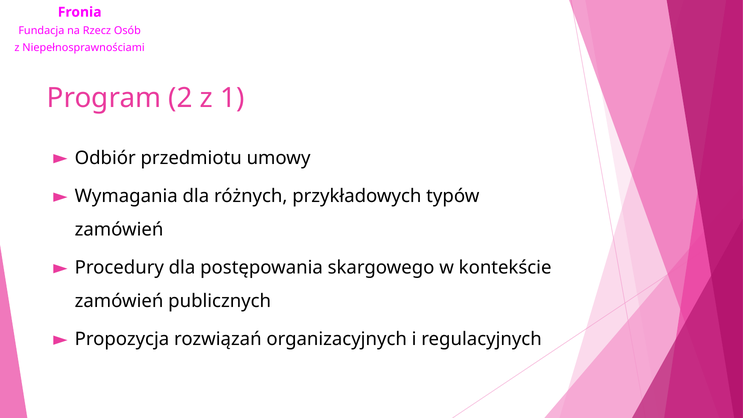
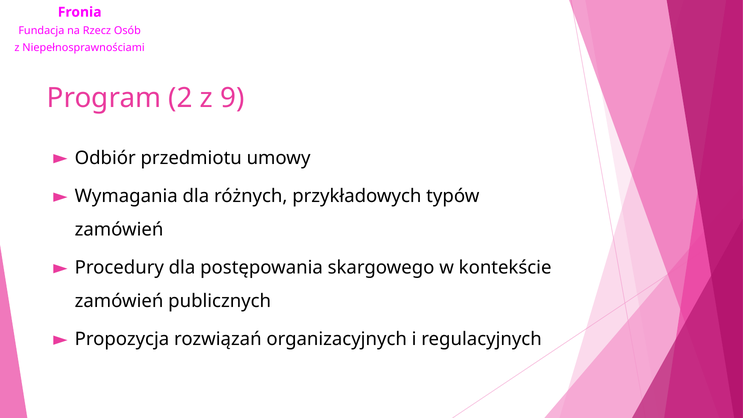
1: 1 -> 9 (232, 98)
